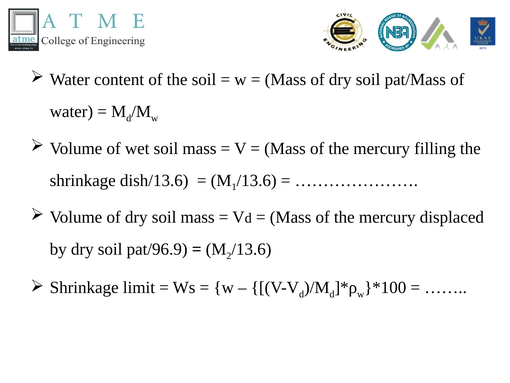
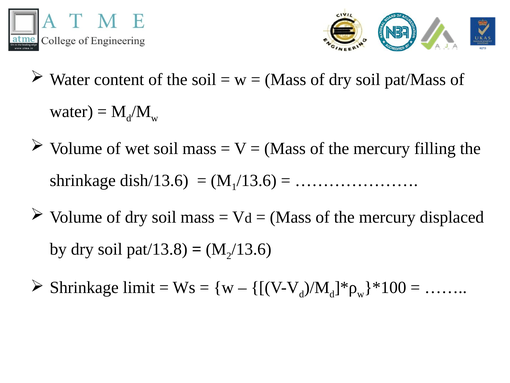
pat/96.9: pat/96.9 -> pat/13.8 (157, 249)
